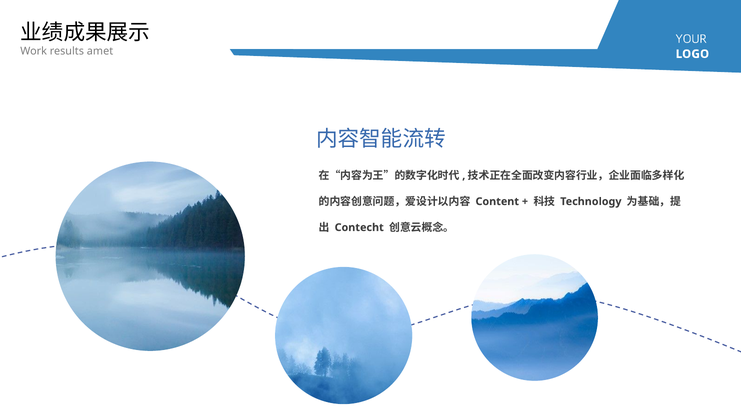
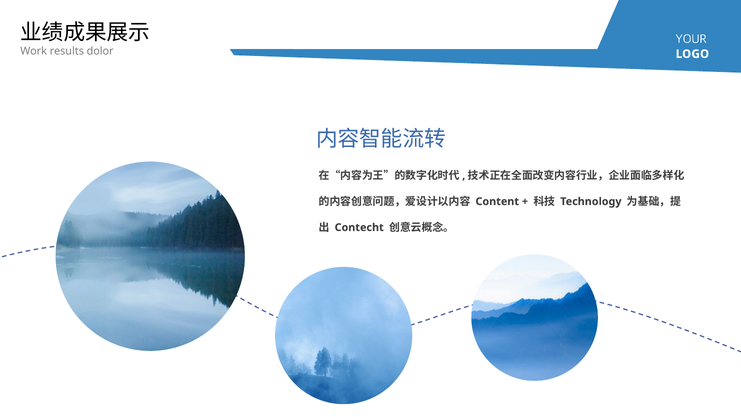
amet: amet -> dolor (100, 51)
